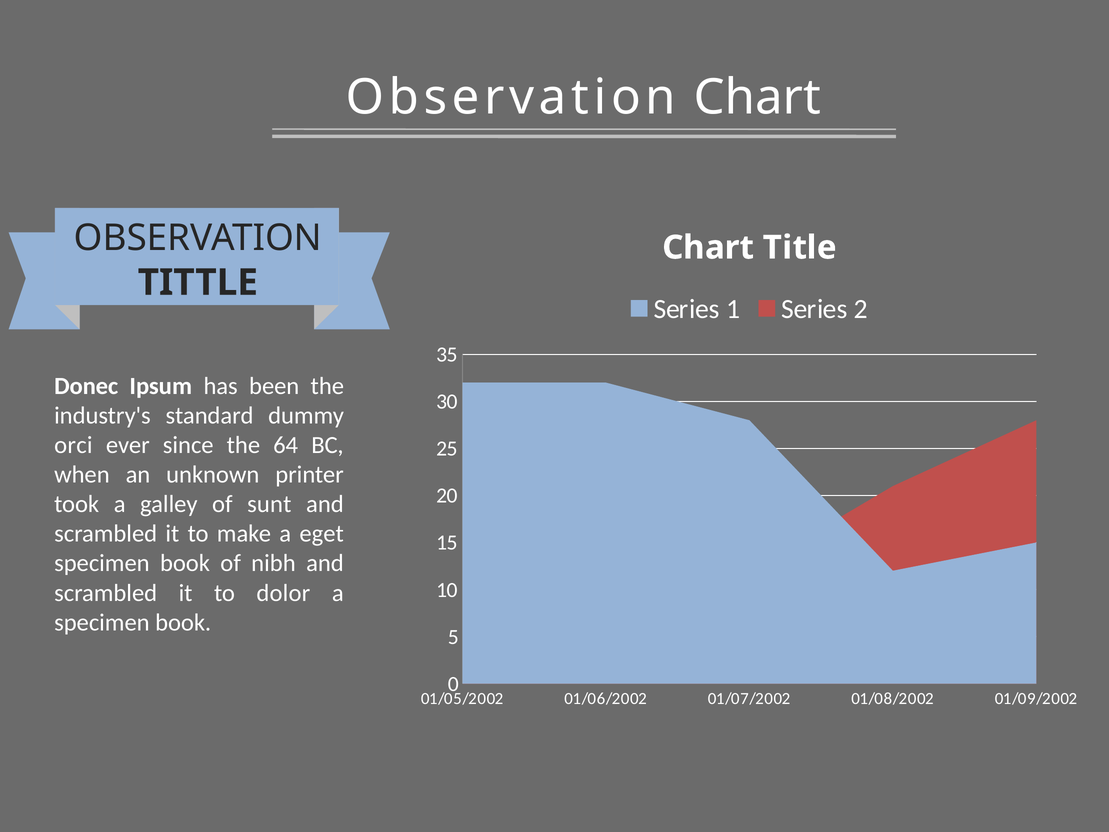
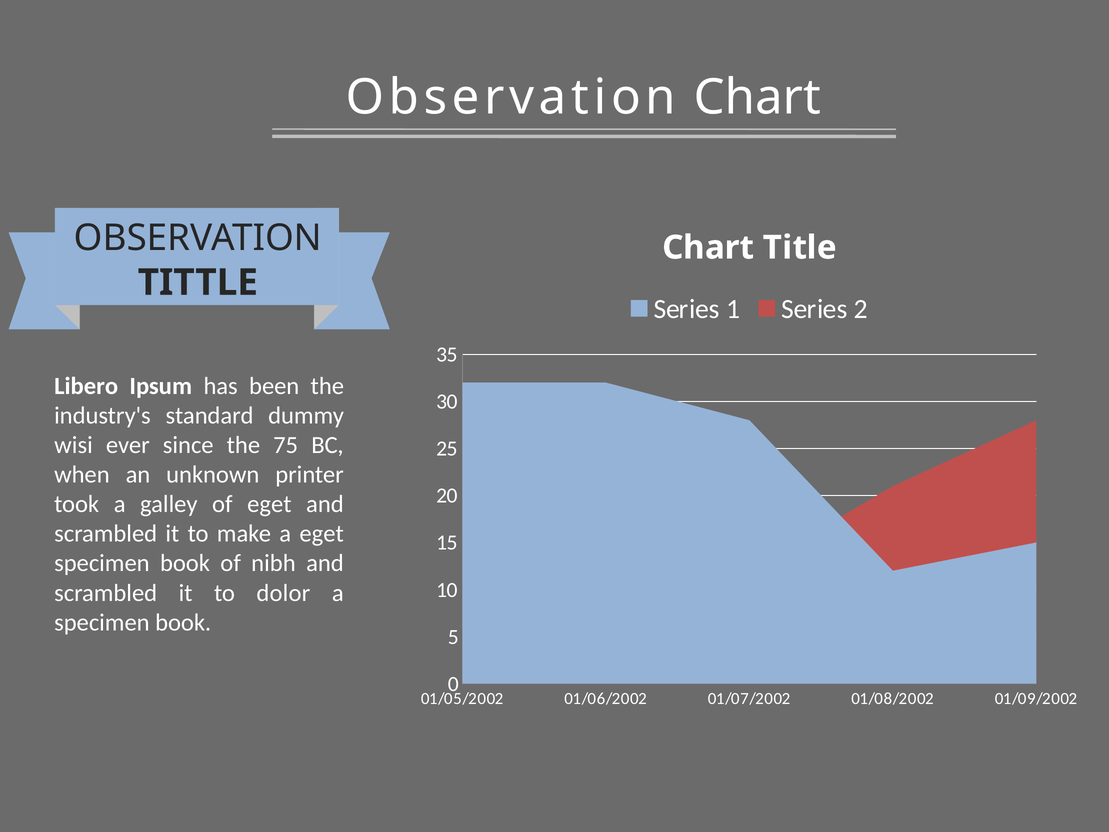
Donec: Donec -> Libero (86, 386)
orci: orci -> wisi (74, 445)
64: 64 -> 75 (286, 445)
of sunt: sunt -> eget (269, 504)
